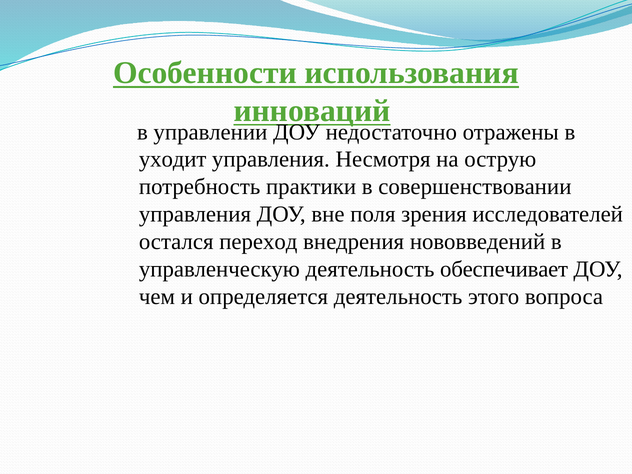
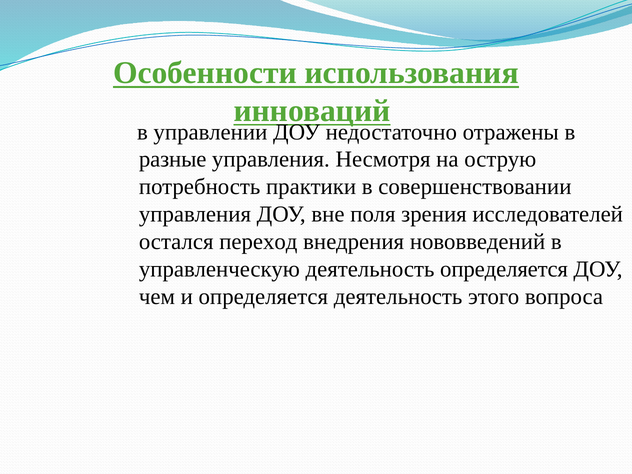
уходит: уходит -> разные (173, 159)
деятельность обеспечивает: обеспечивает -> определяется (504, 269)
